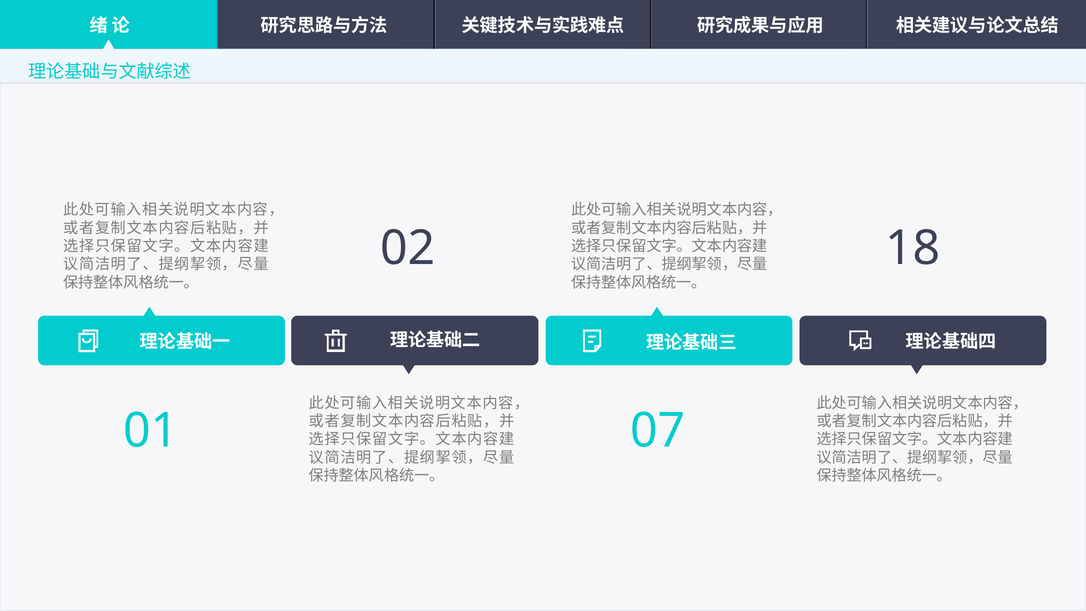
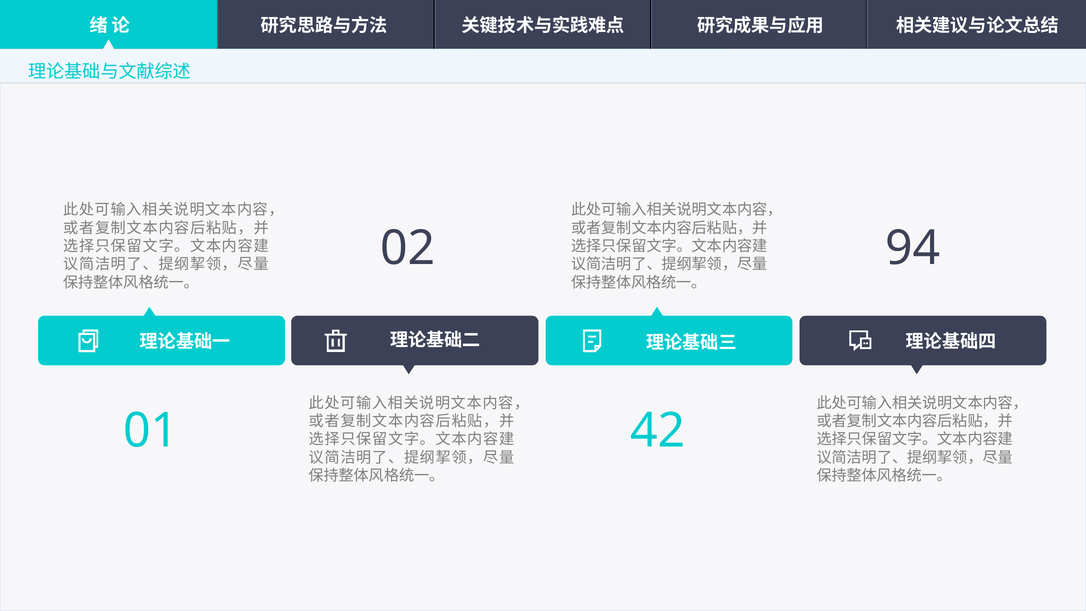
18: 18 -> 94 (913, 248)
07: 07 -> 42 (658, 431)
